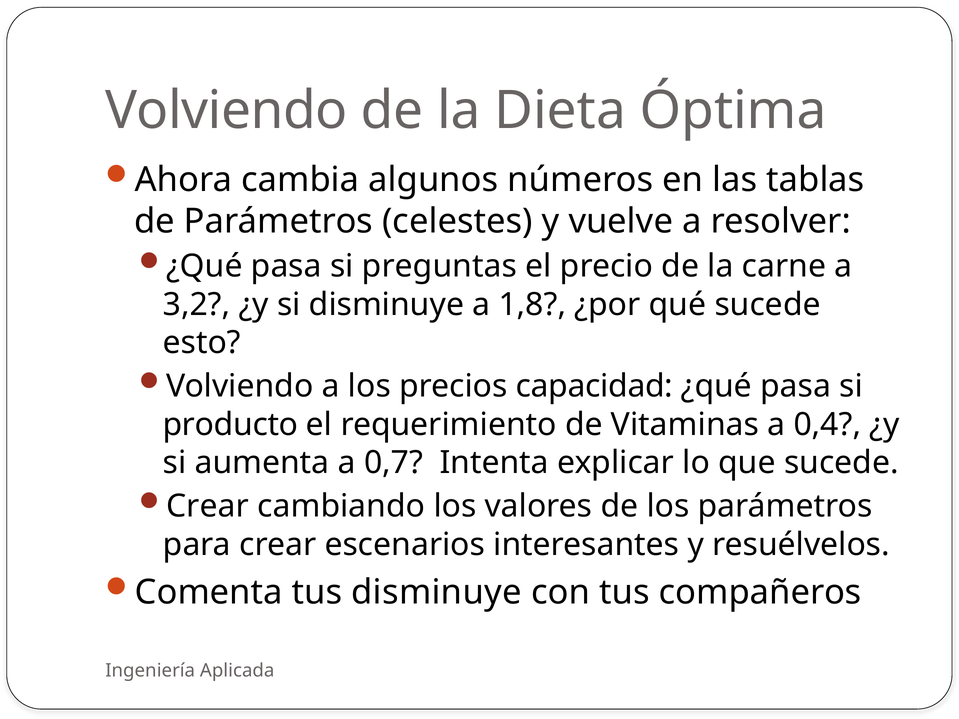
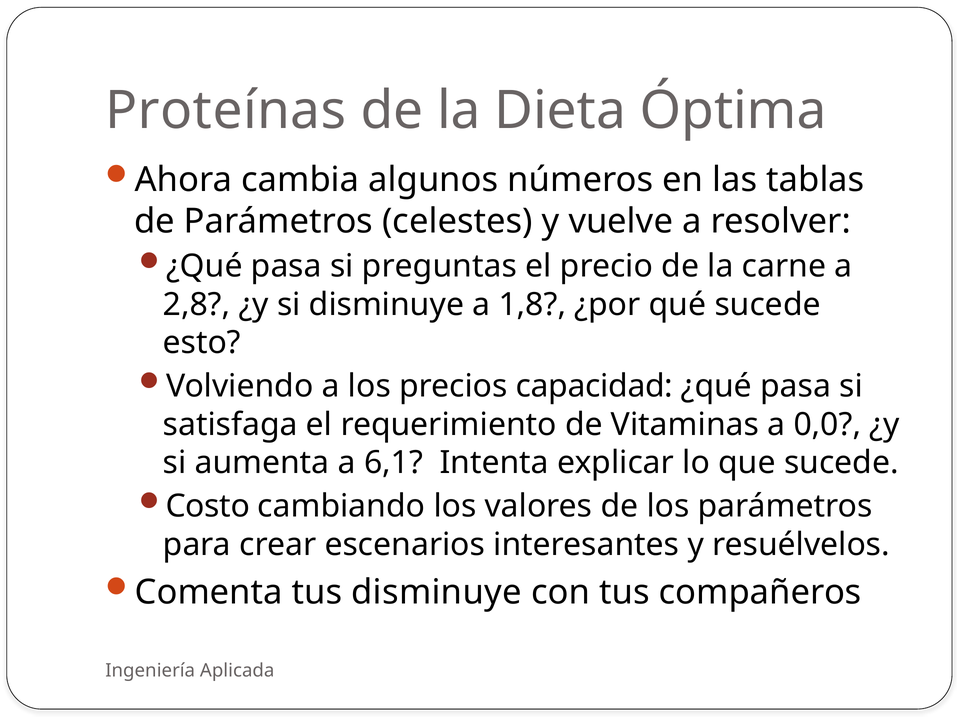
Volviendo: Volviendo -> Proteínas (226, 111)
3,2: 3,2 -> 2,8 (197, 305)
producto: producto -> satisfaga (230, 425)
0,4: 0,4 -> 0,0 (827, 425)
0,7: 0,7 -> 6,1 (394, 463)
Crear: Crear -> Costo (208, 506)
